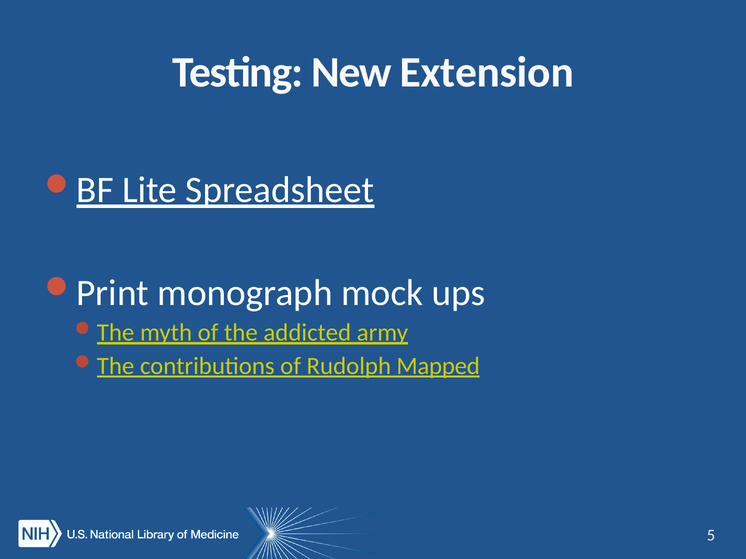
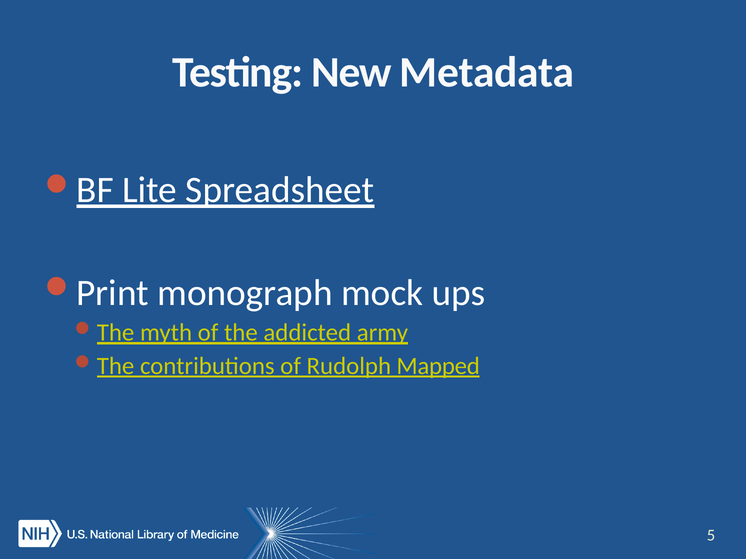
Extension: Extension -> Metadata (487, 73)
